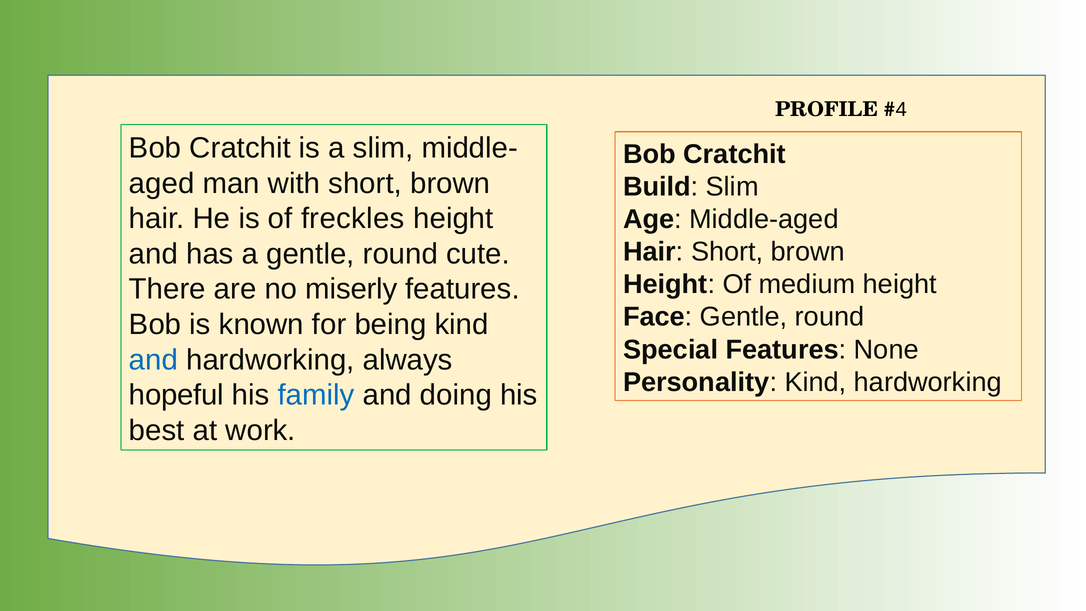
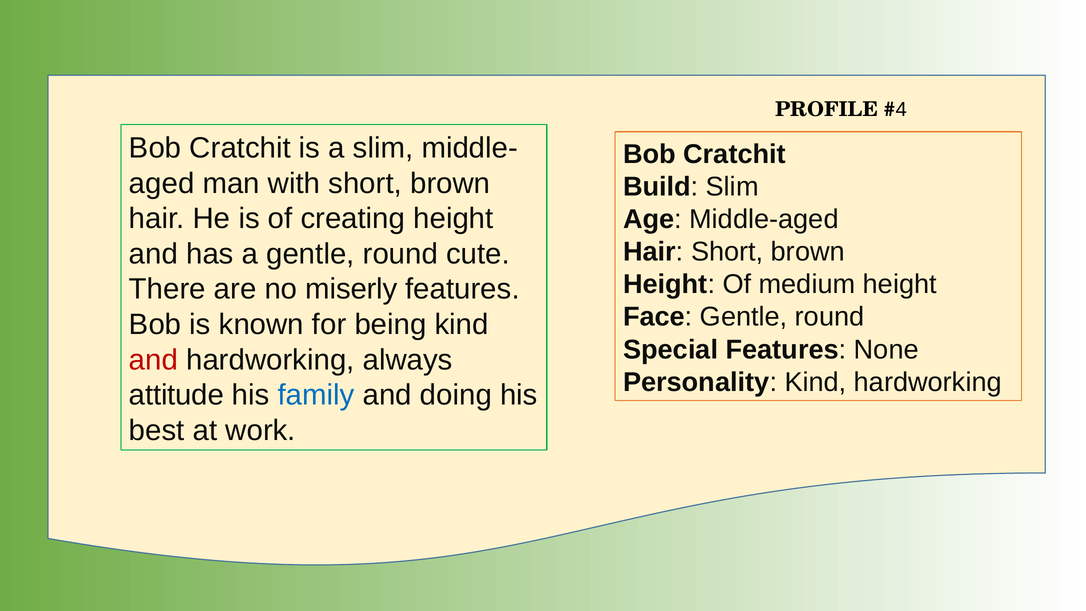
freckles: freckles -> creating (353, 219)
and colour: blue -> red (153, 360)
hopeful: hopeful -> attitude (176, 395)
